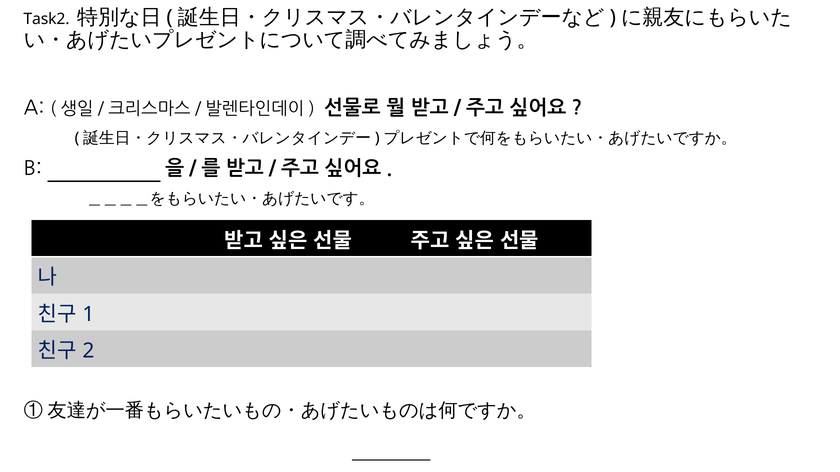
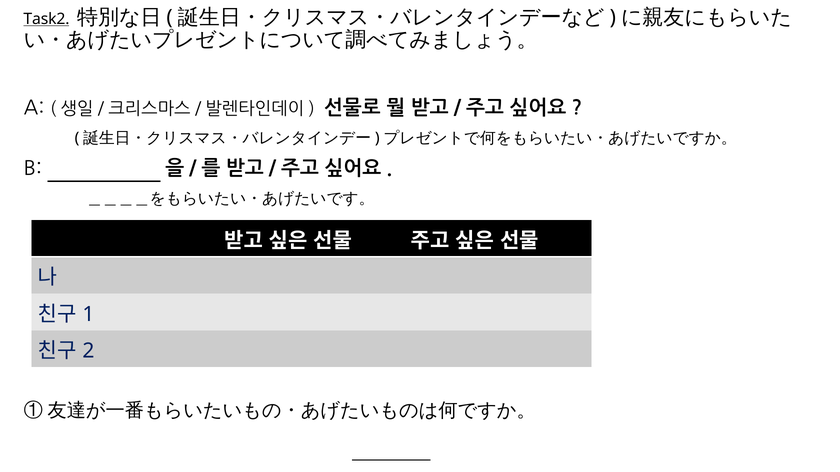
Task2 underline: none -> present (46, 19)
